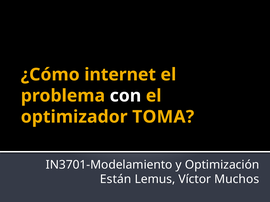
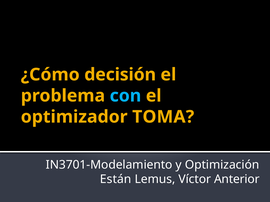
internet: internet -> decisión (120, 75)
con colour: white -> light blue (125, 96)
Muchos: Muchos -> Anterior (237, 180)
